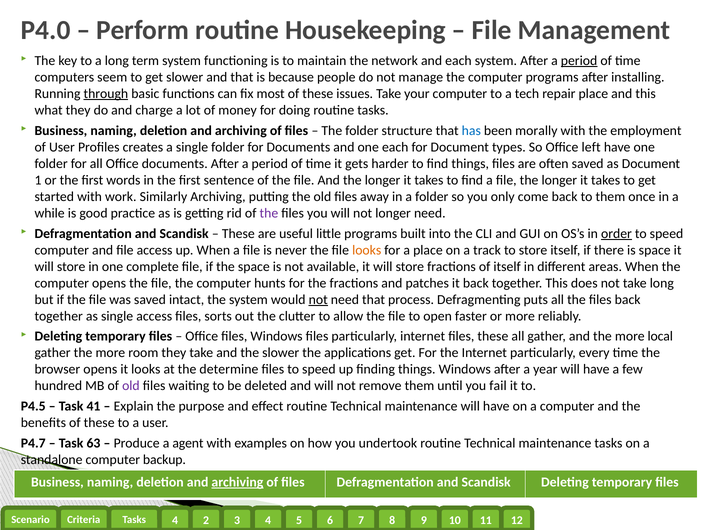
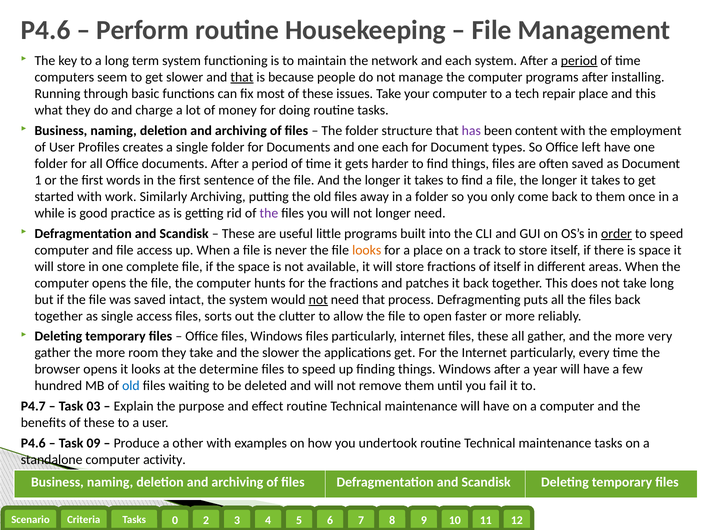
P4.0: P4.0 -> P4.6 (46, 30)
that underline: none -> present (242, 77)
through underline: present -> none (106, 94)
has colour: blue -> purple (471, 130)
morally: morally -> content (536, 130)
local: local -> very (660, 336)
old colour: purple -> blue (131, 386)
P4.5: P4.5 -> P4.7 (33, 406)
41: 41 -> 03 (93, 406)
P4.7: P4.7 -> P4.6 (33, 443)
63: 63 -> 09 (93, 443)
agent: agent -> other (188, 443)
backup: backup -> activity (164, 459)
archiving underline: present -> none (237, 482)
Tasks 4: 4 -> 0 (175, 520)
